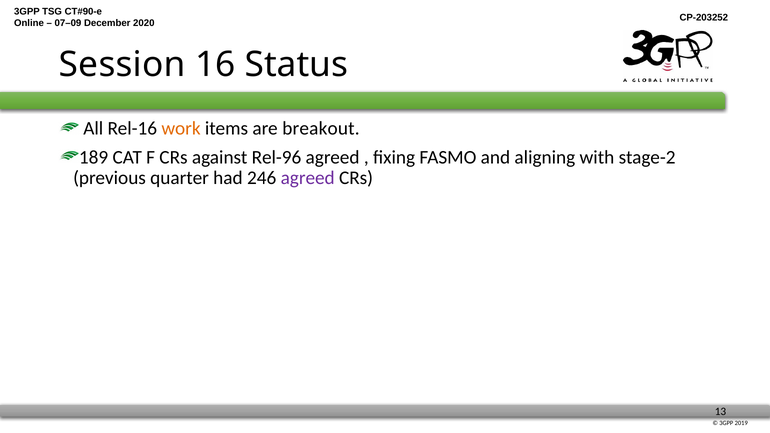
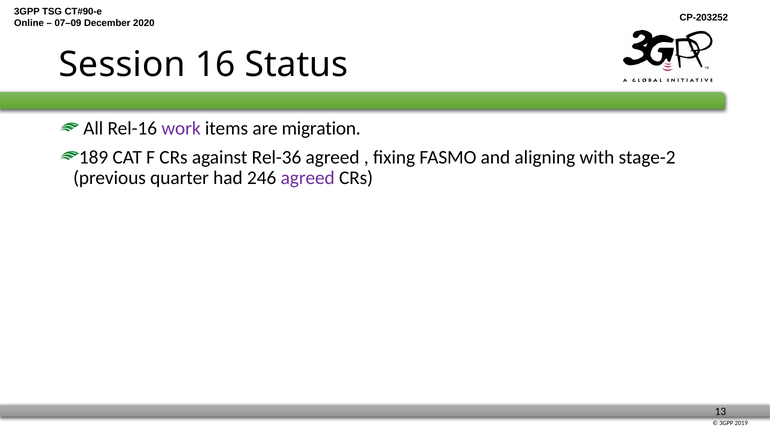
work colour: orange -> purple (181, 128)
breakout: breakout -> migration (321, 128)
Rel-96: Rel-96 -> Rel-36 (276, 157)
